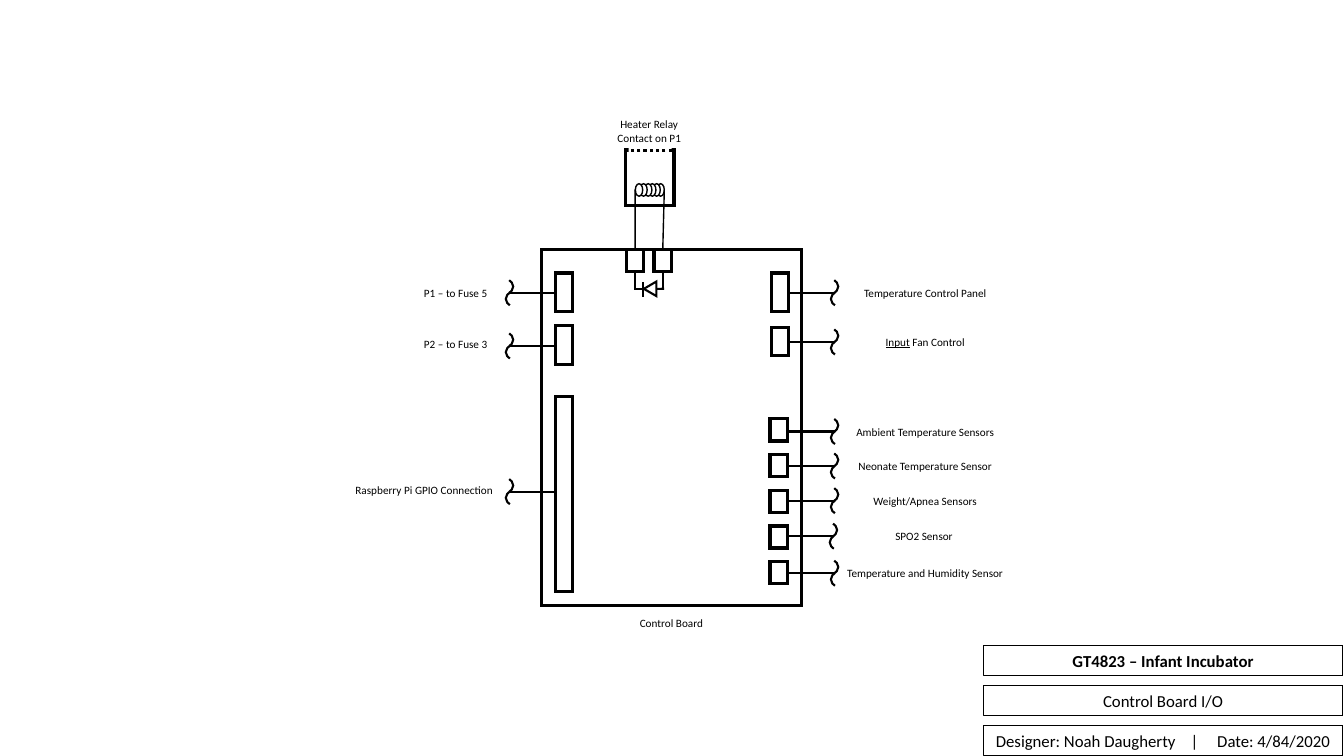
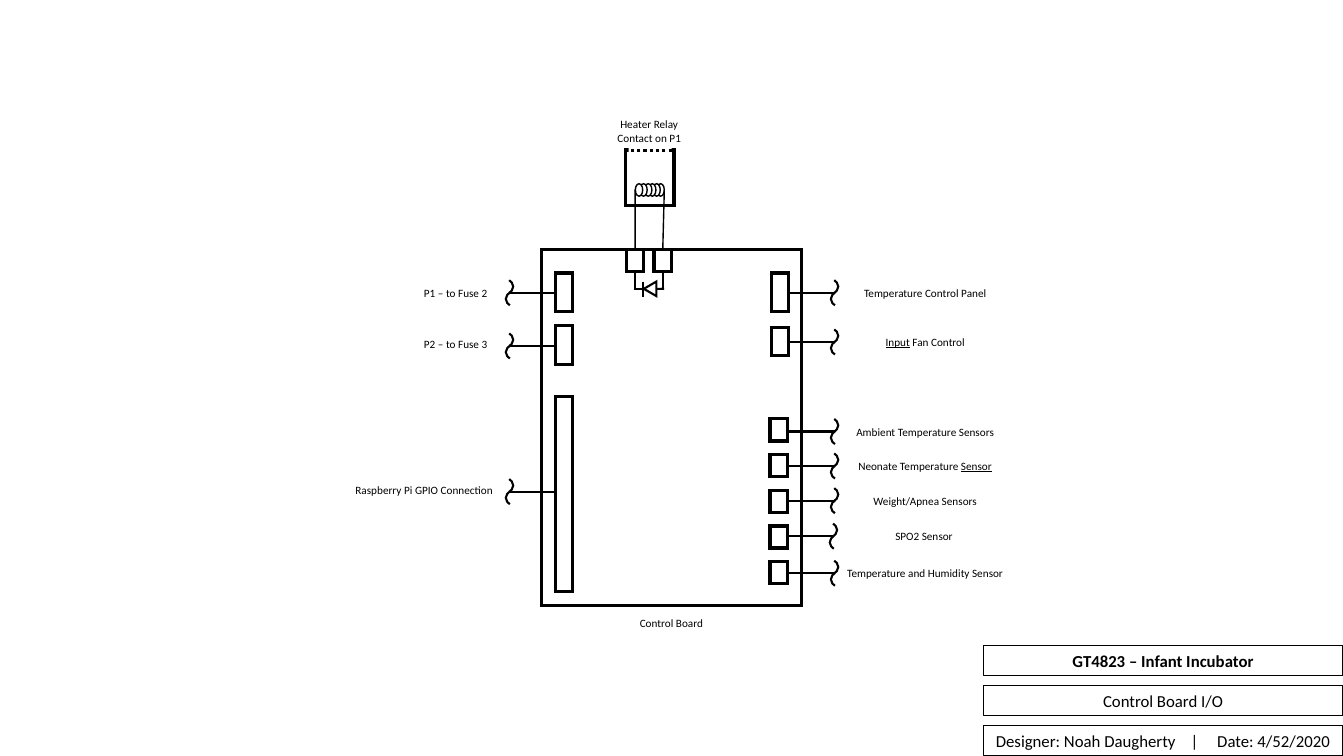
5: 5 -> 2 (485, 293)
Sensor underline: none -> present (976, 467)
4/84/2020: 4/84/2020 -> 4/52/2020 (1294, 741)
